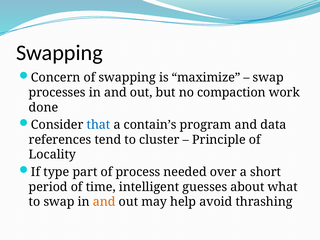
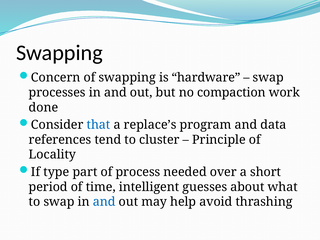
maximize: maximize -> hardware (206, 78)
contain’s: contain’s -> replace’s (150, 125)
and colour: orange -> blue (104, 202)
